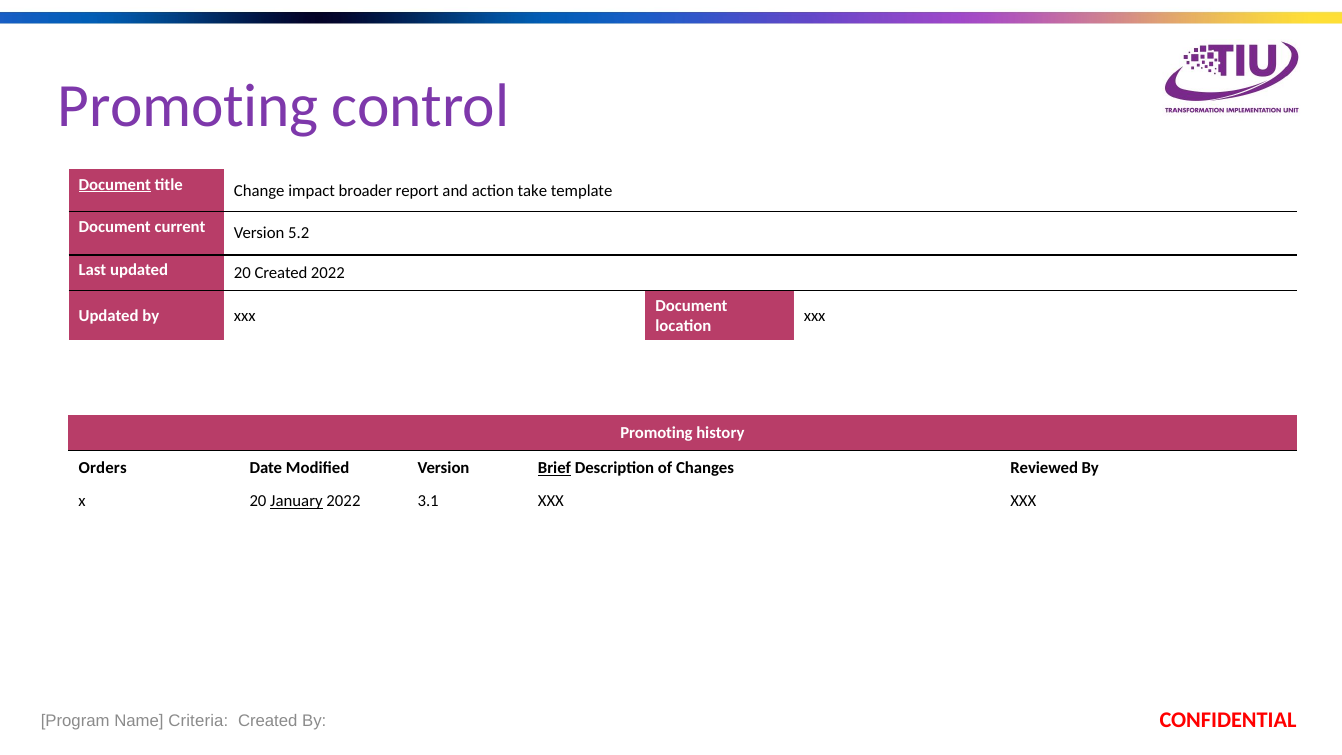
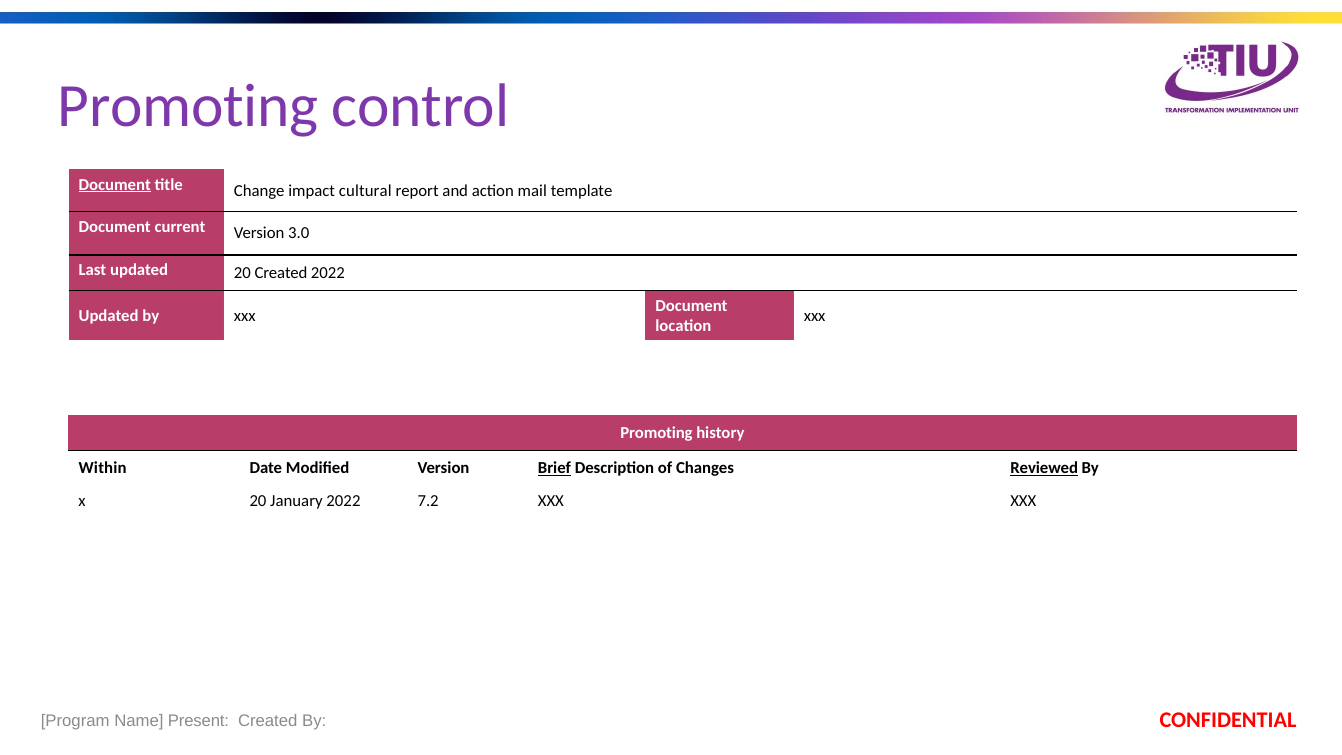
broader: broader -> cultural (365, 190)
take: take -> mail (532, 190)
5.2: 5.2 -> 3.0 (299, 233)
Orders: Orders -> Within (103, 468)
Reviewed underline: none -> present (1044, 468)
January underline: present -> none (296, 501)
3.1: 3.1 -> 7.2 (428, 501)
Criteria: Criteria -> Present (198, 721)
